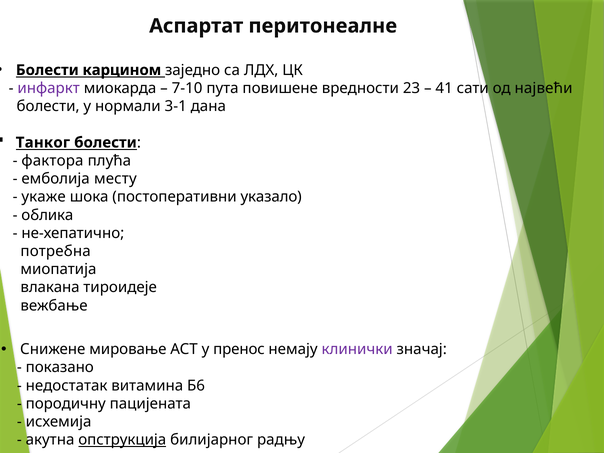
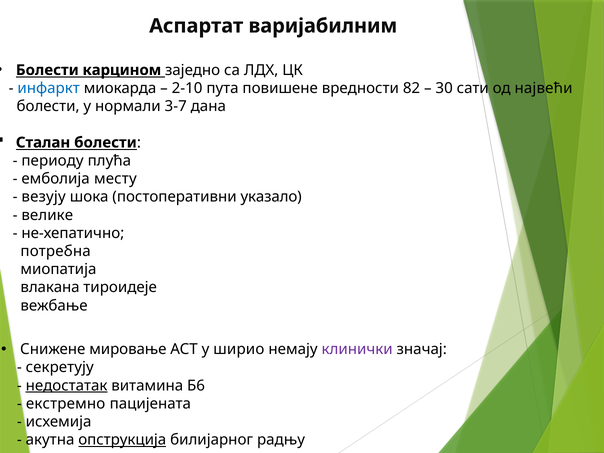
перитонеалне: перитонеалне -> варијабилним (323, 26)
инфаркт colour: purple -> blue (49, 88)
7-10: 7-10 -> 2-10 (187, 88)
23: 23 -> 82 (412, 88)
41: 41 -> 30 (444, 88)
3-1: 3-1 -> 3-7 (176, 106)
Танког: Танког -> Сталан (43, 143)
фактора: фактора -> периоду (53, 161)
укаже: укаже -> везују (44, 197)
облика: облика -> велике (47, 215)
пренос: пренос -> ширио (239, 349)
показано: показано -> секретују (60, 367)
недостатак underline: none -> present (67, 386)
породичну: породичну -> екстремно (66, 404)
